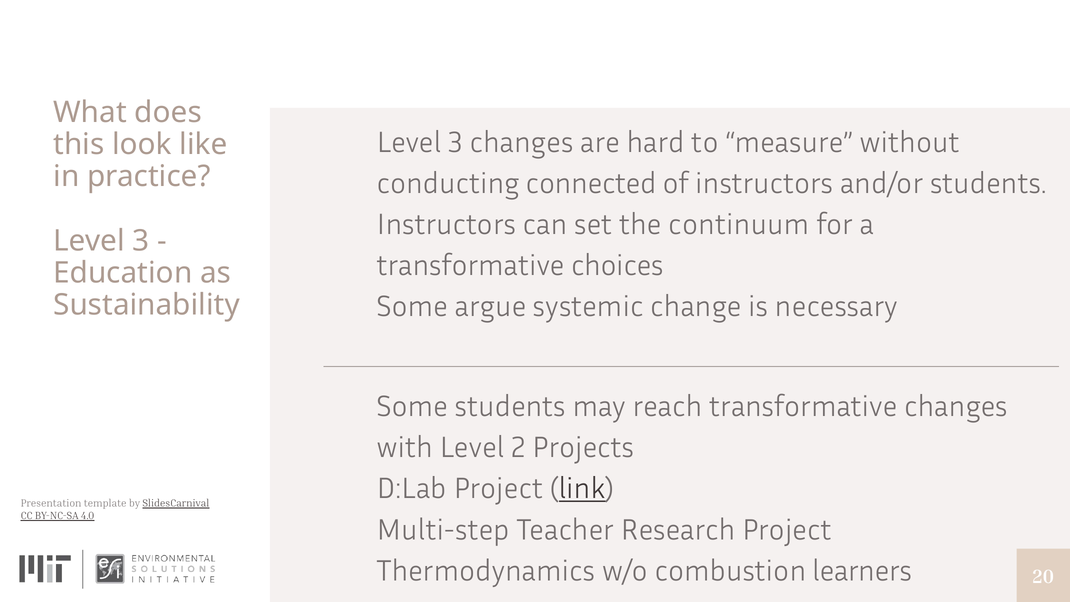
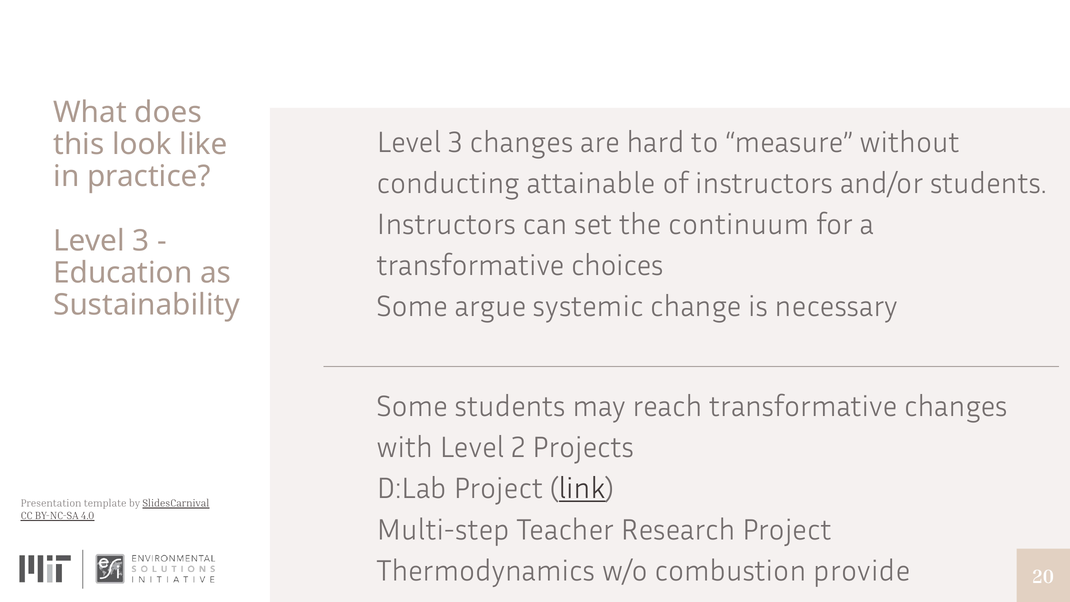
connected: connected -> attainable (591, 184)
learners: learners -> provide (862, 571)
